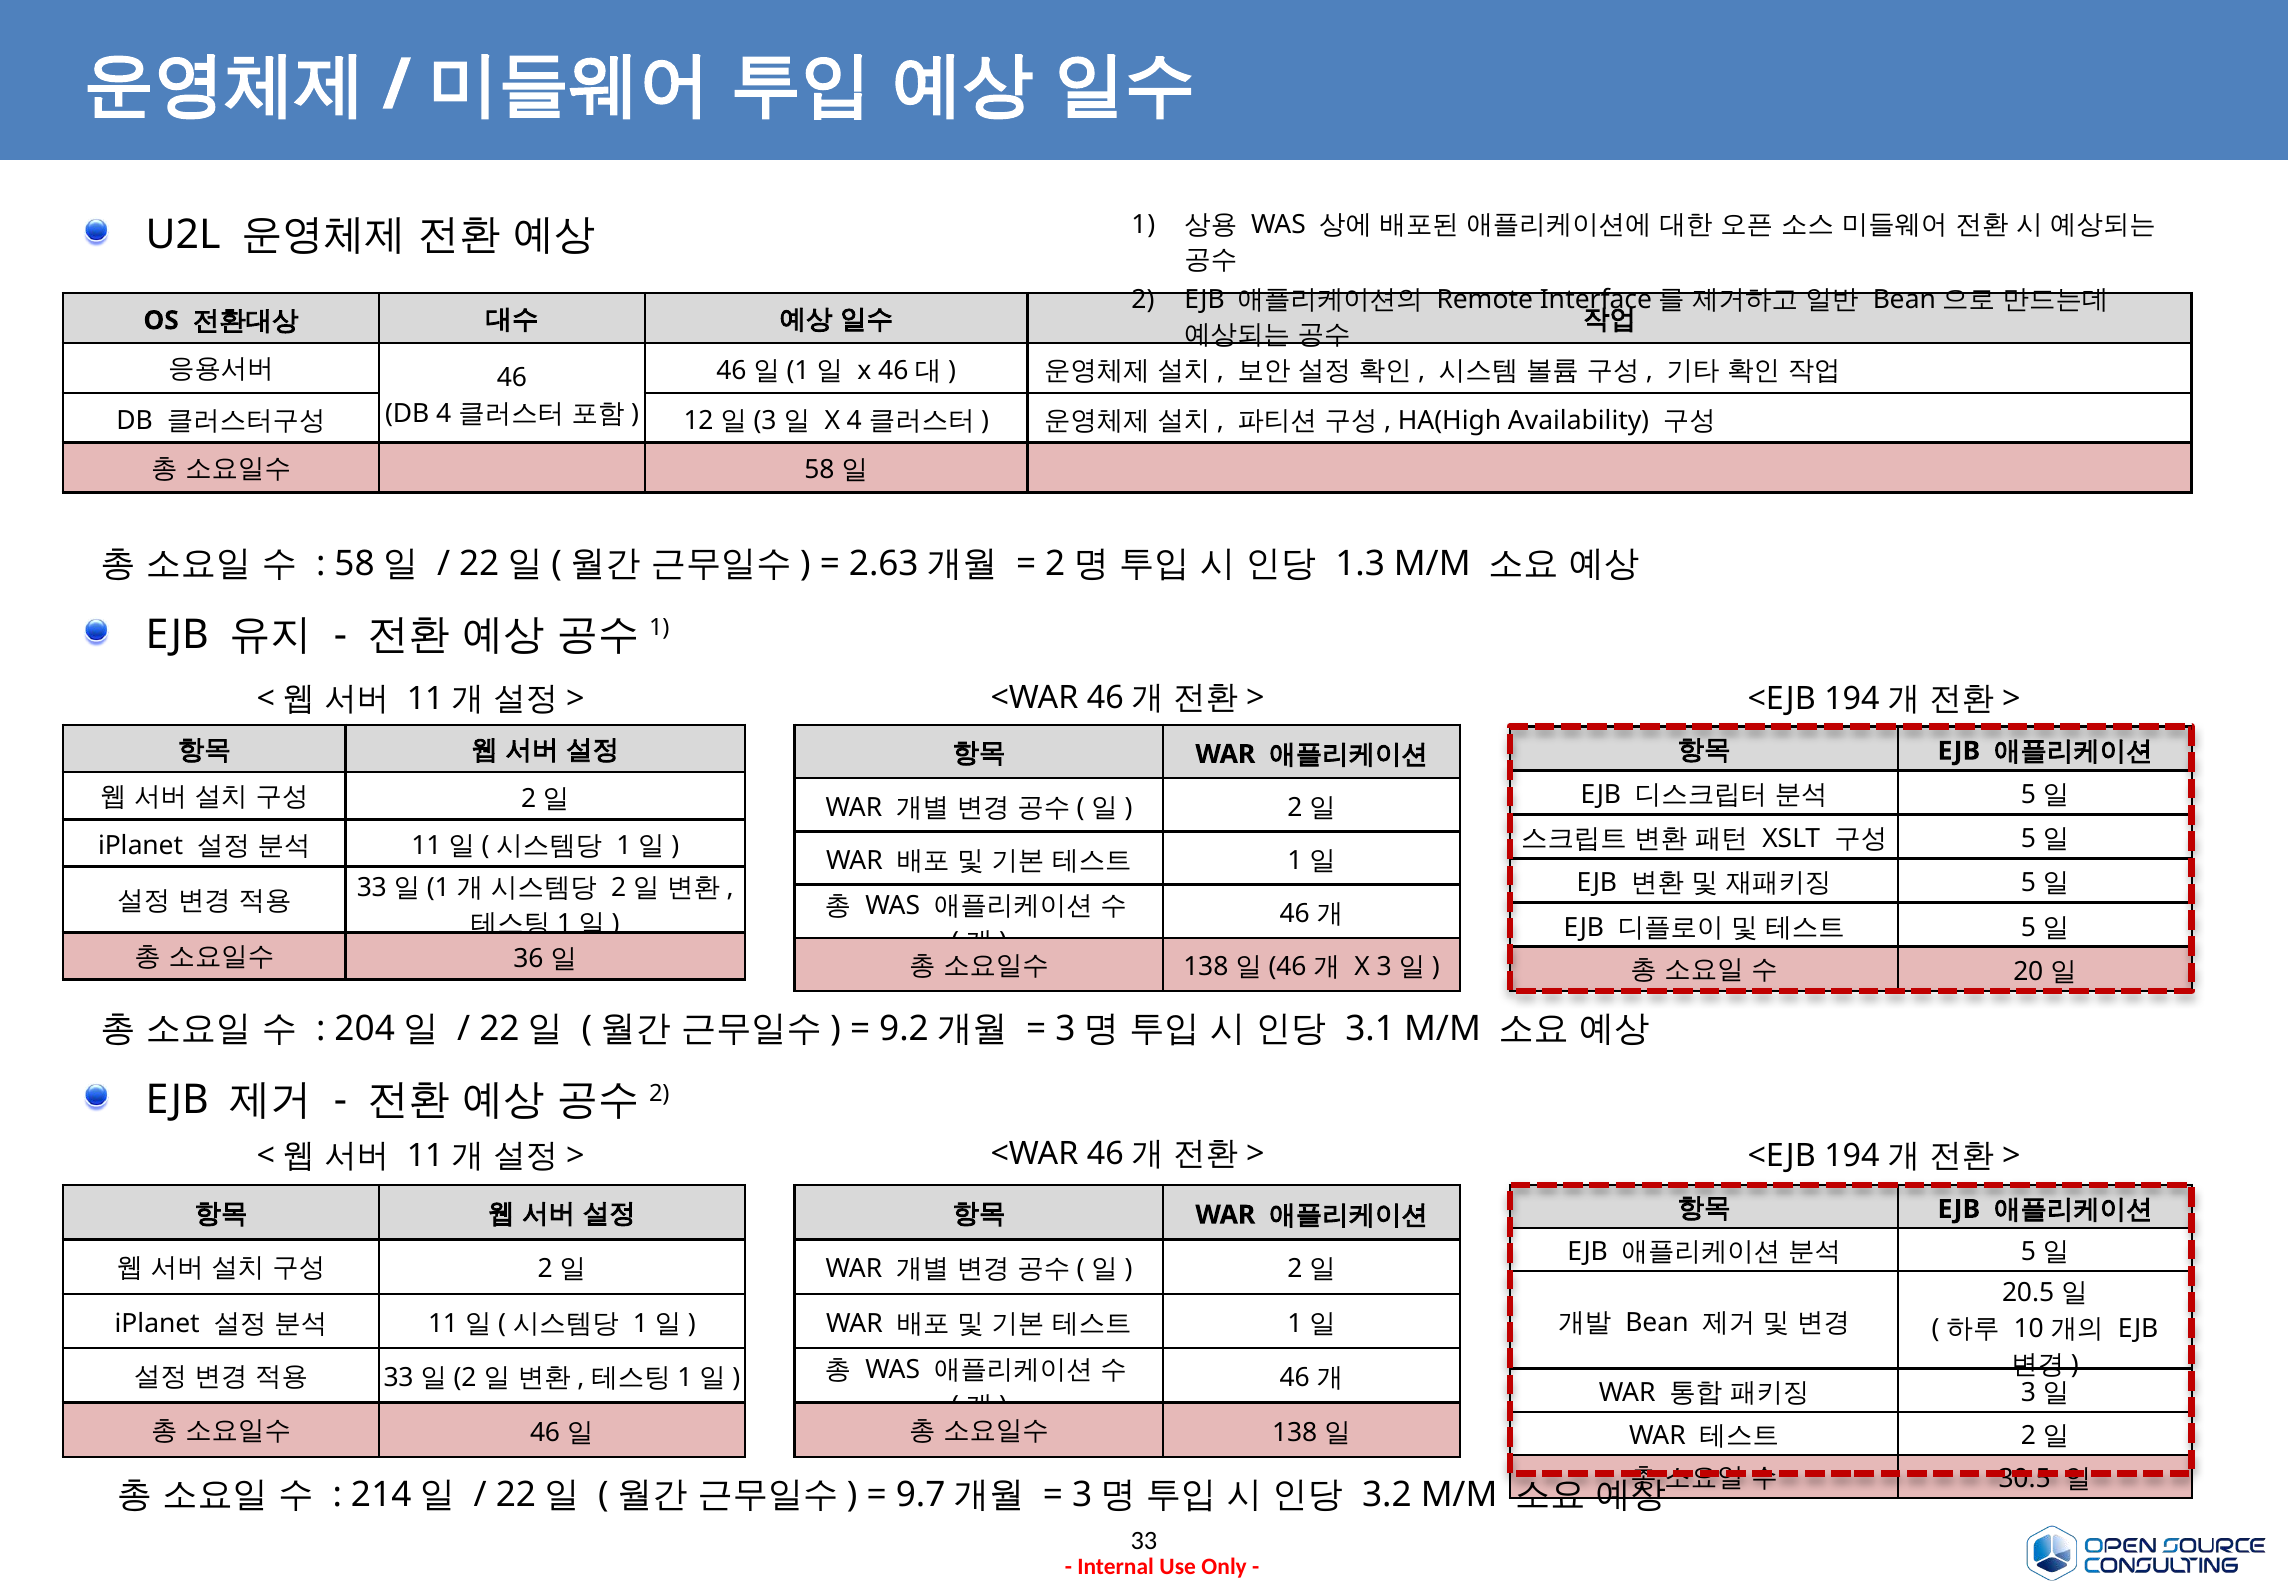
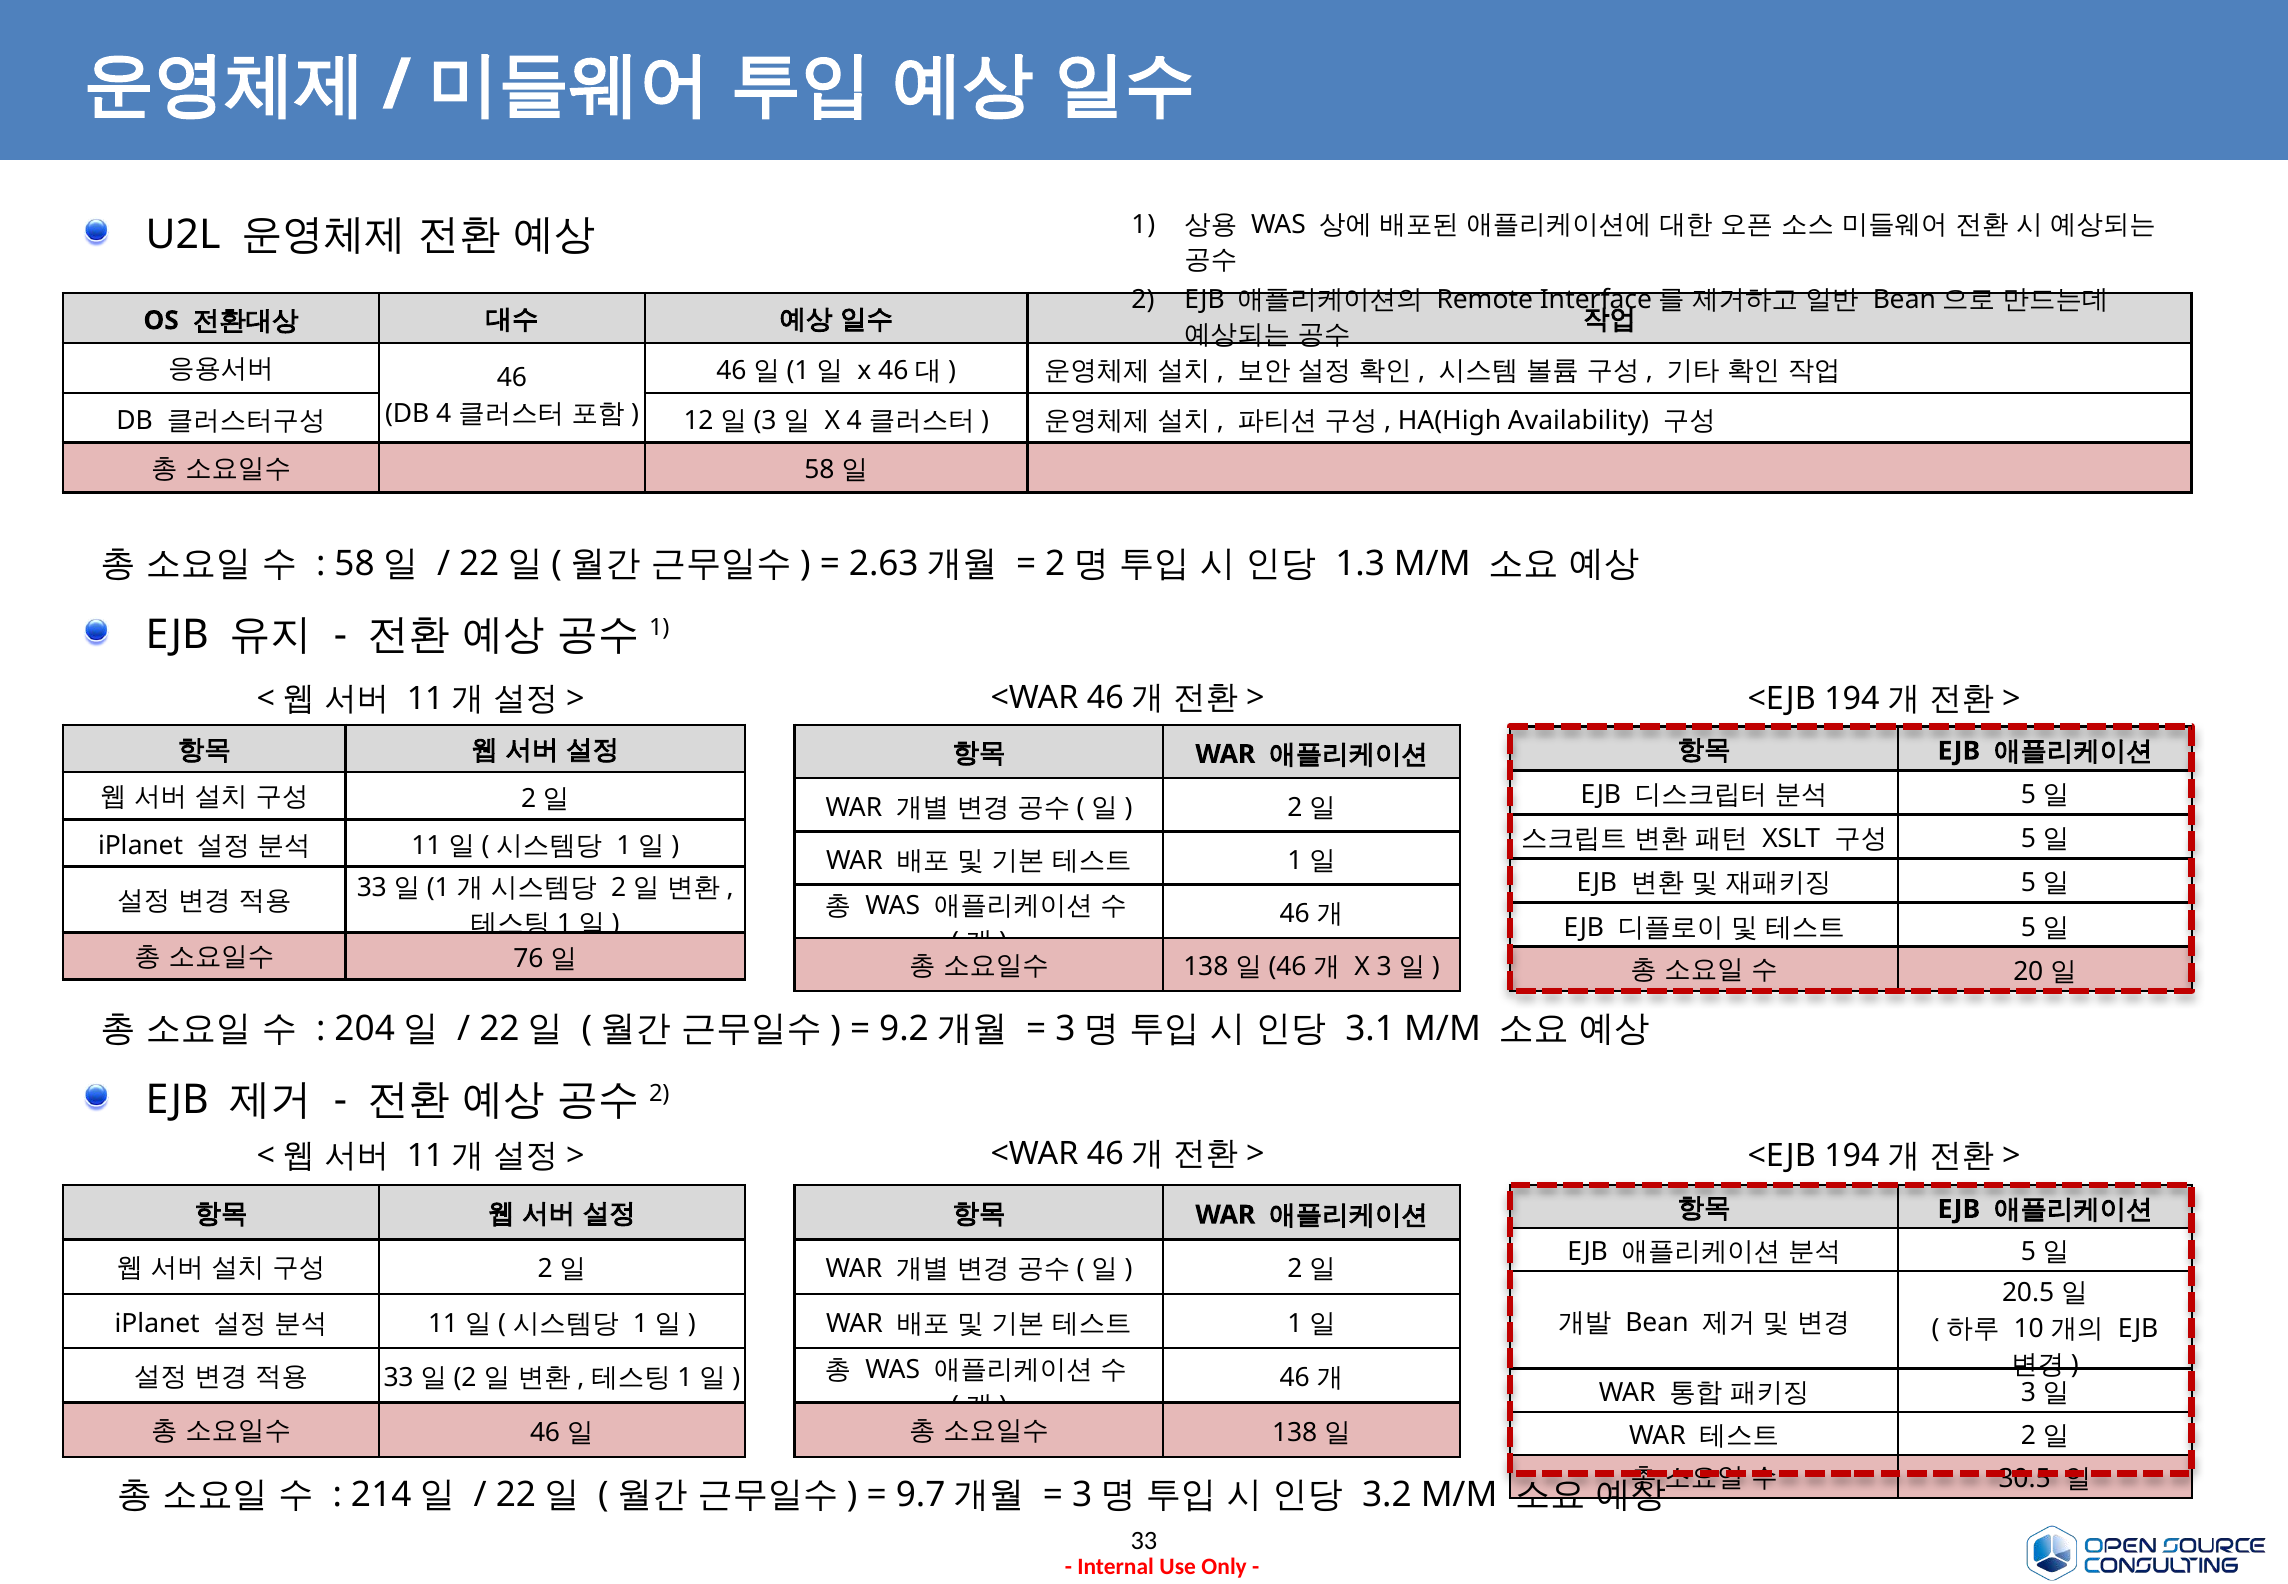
36: 36 -> 76 (528, 959)
